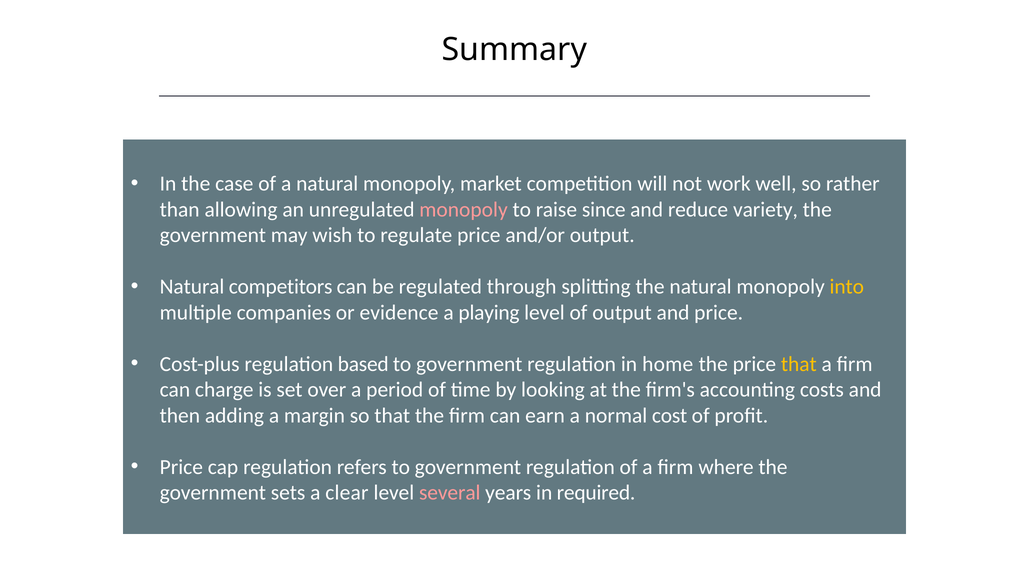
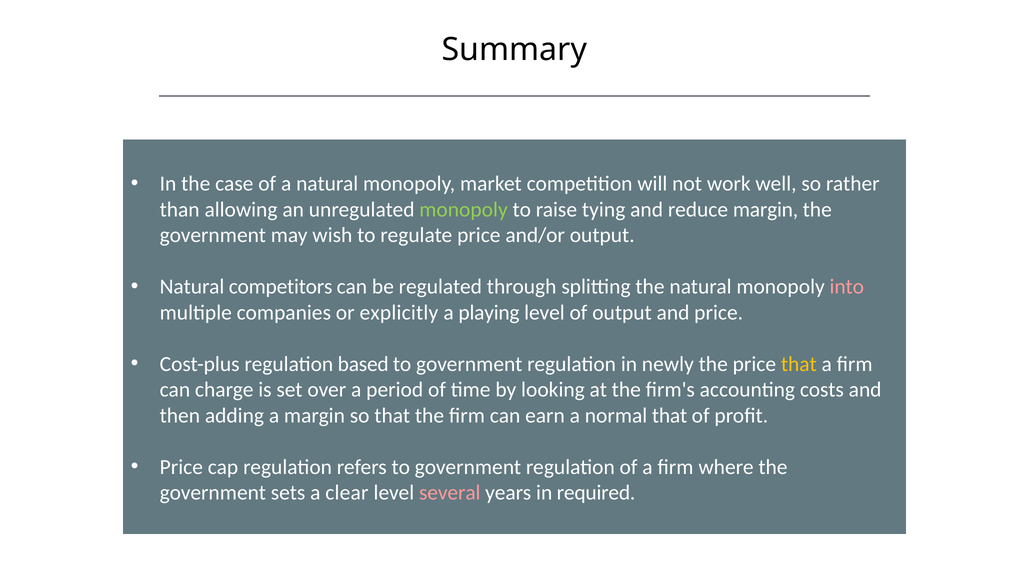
monopoly colour: pink -> light green (464, 209)
since: since -> tying (604, 209)
reduce variety: variety -> margin (766, 209)
into colour: yellow -> pink (847, 287)
evidence: evidence -> explicitly (399, 312)
home: home -> newly (668, 364)
normal cost: cost -> that (670, 415)
